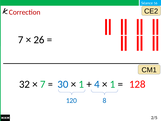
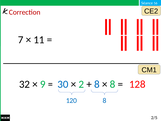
26: 26 -> 11 (39, 40)
7: 7 -> 9 (43, 84)
1: 1 -> 2 (81, 84)
4: 4 -> 8 (97, 84)
1: 1 -> 8 (113, 84)
